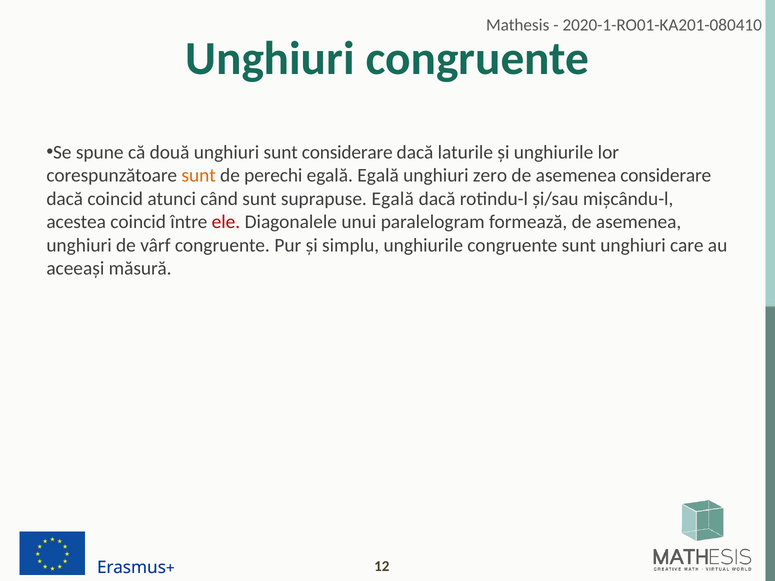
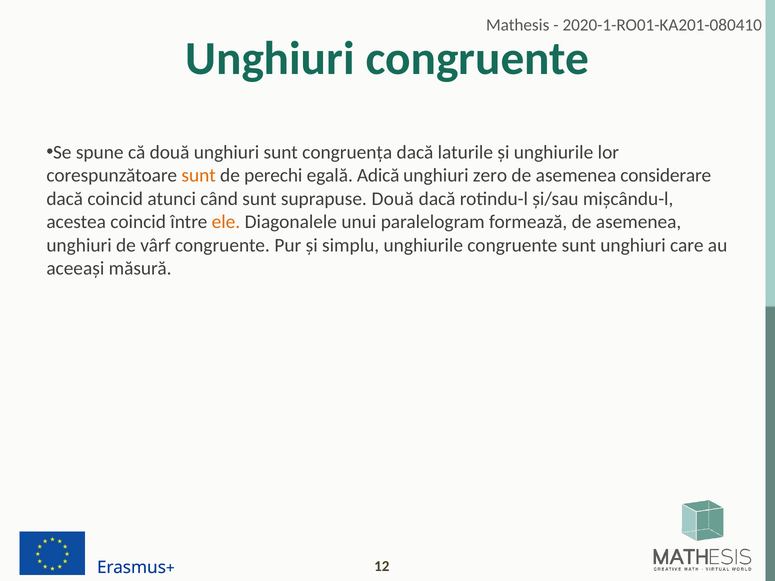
sunt considerare: considerare -> congruența (347, 152)
egală Egală: Egală -> Adică (378, 176)
suprapuse Egală: Egală -> Două (393, 199)
ele colour: red -> orange (226, 222)
